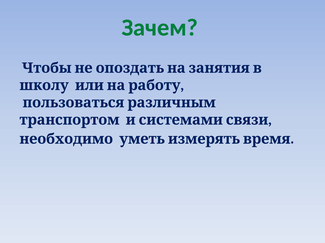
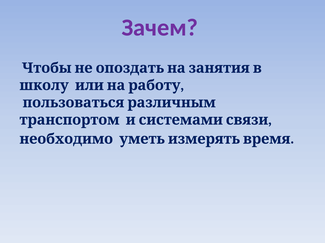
Зачем colour: green -> purple (160, 28)
